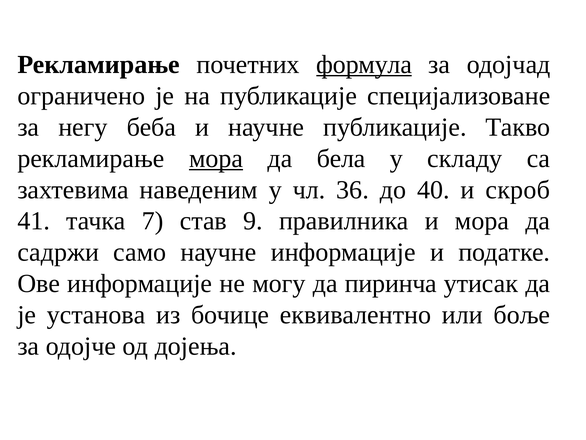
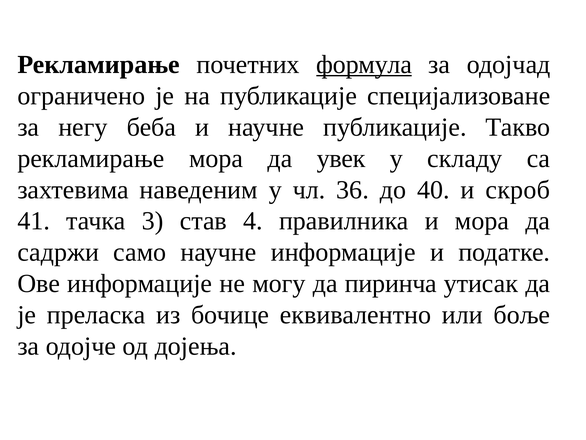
мора underline: present -> none (216, 158)
бела: бела -> увек (341, 158)
7: 7 -> 3 (153, 221)
9: 9 -> 4 (253, 221)
установа: установа -> преласка (96, 315)
